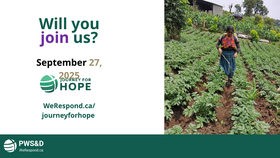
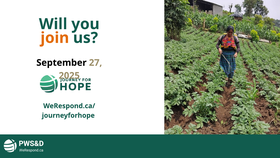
join colour: purple -> orange (55, 38)
